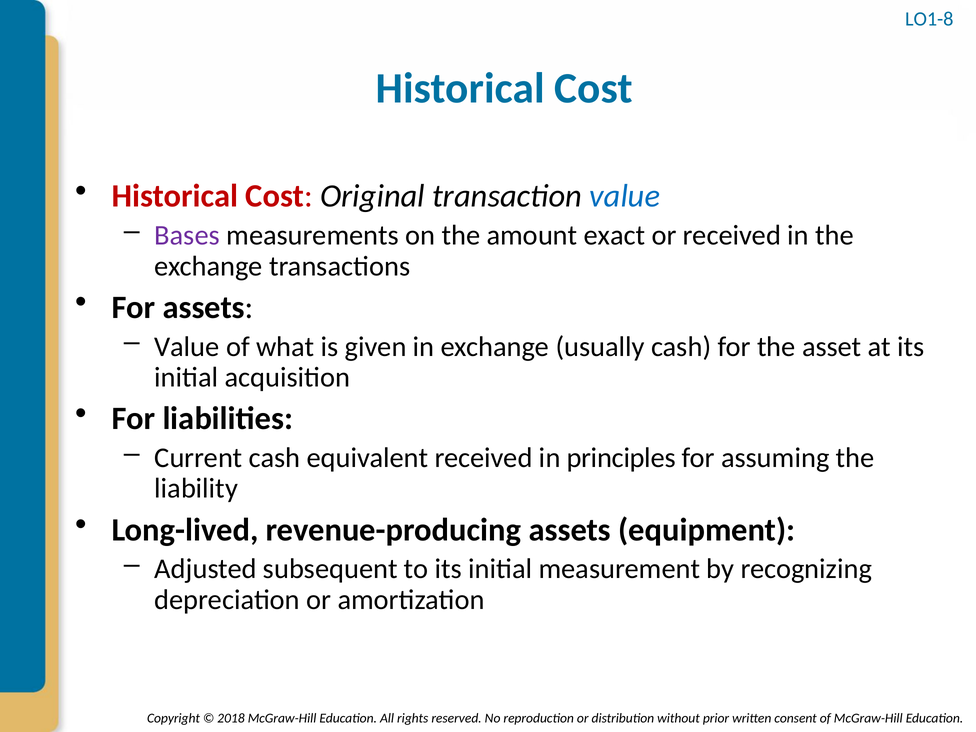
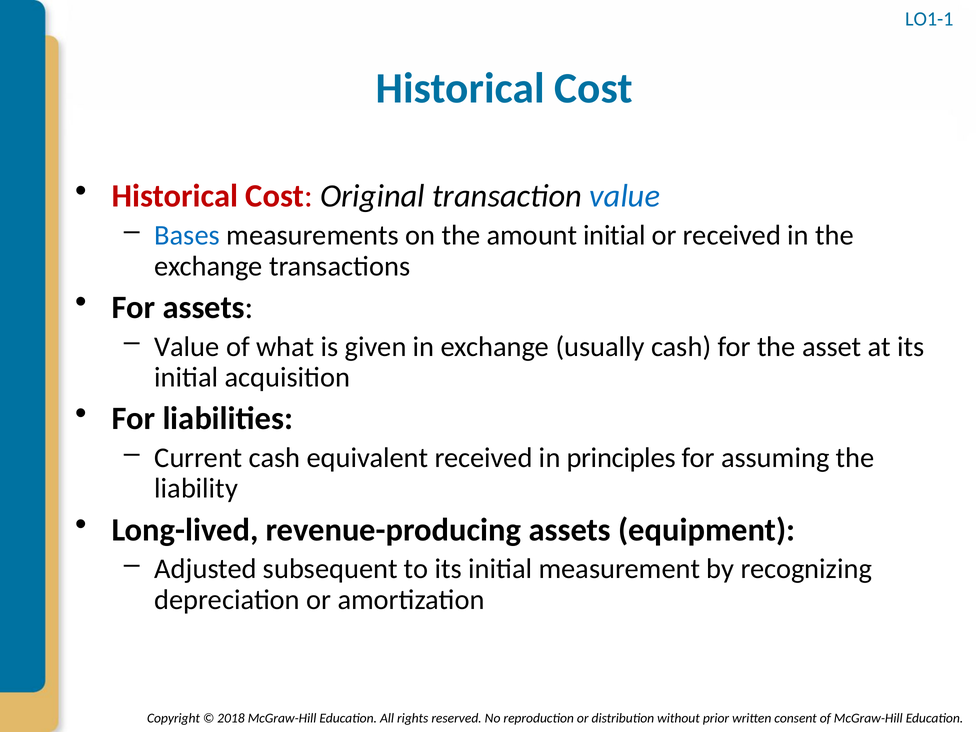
LO1-8: LO1-8 -> LO1-1 (929, 19)
Bases colour: purple -> blue (187, 235)
amount exact: exact -> initial (614, 235)
